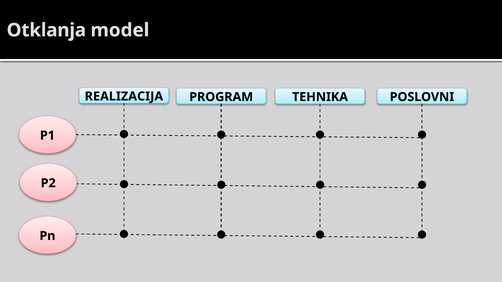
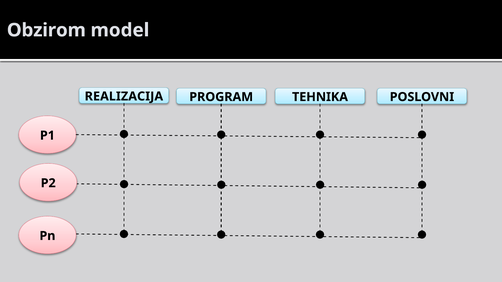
Otklanja: Otklanja -> Obzirom (46, 30)
